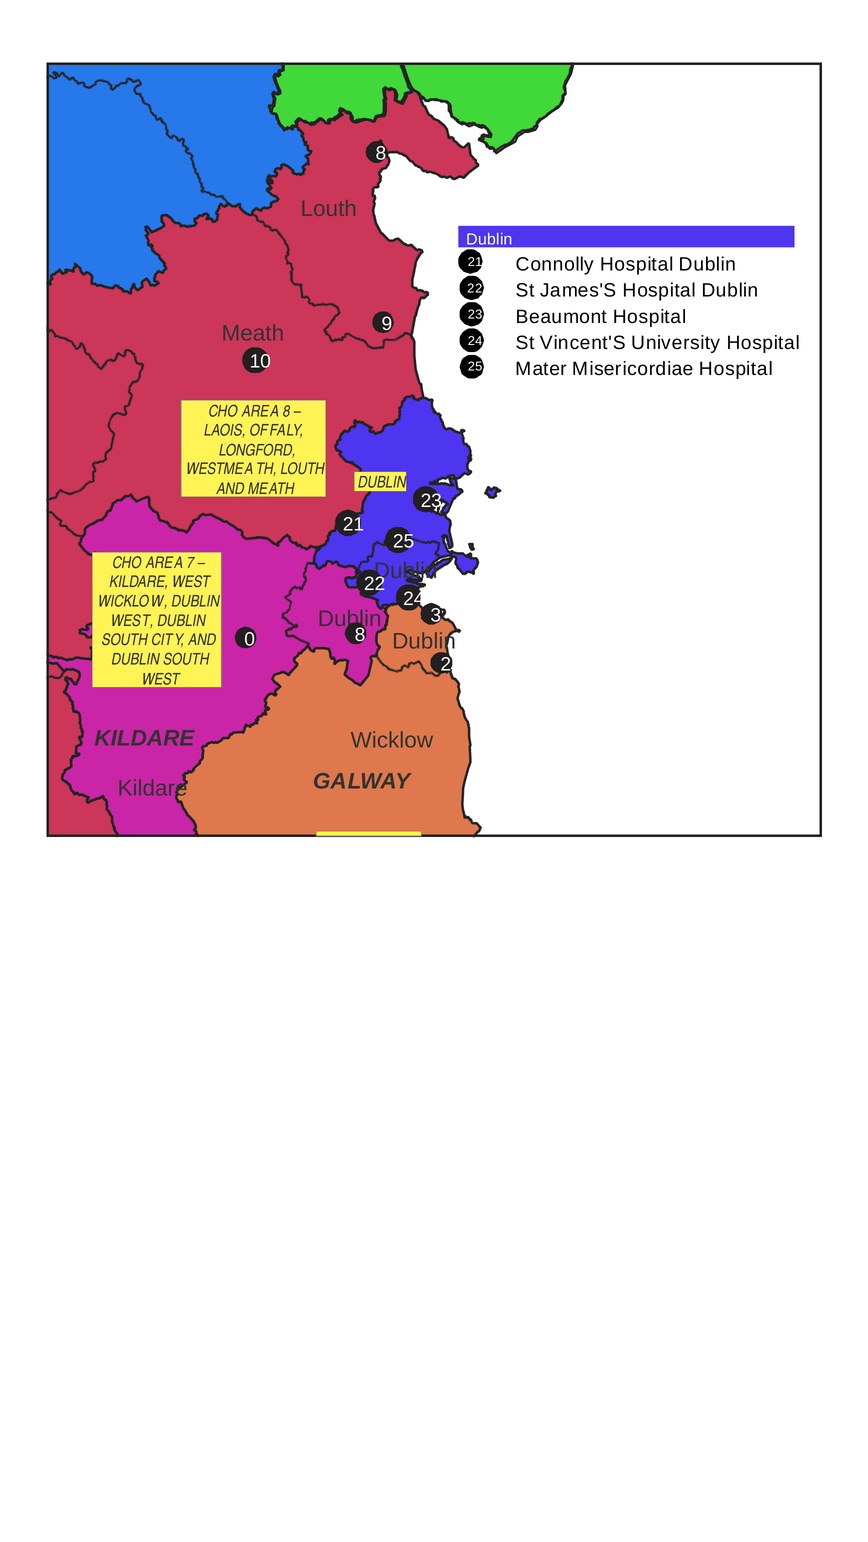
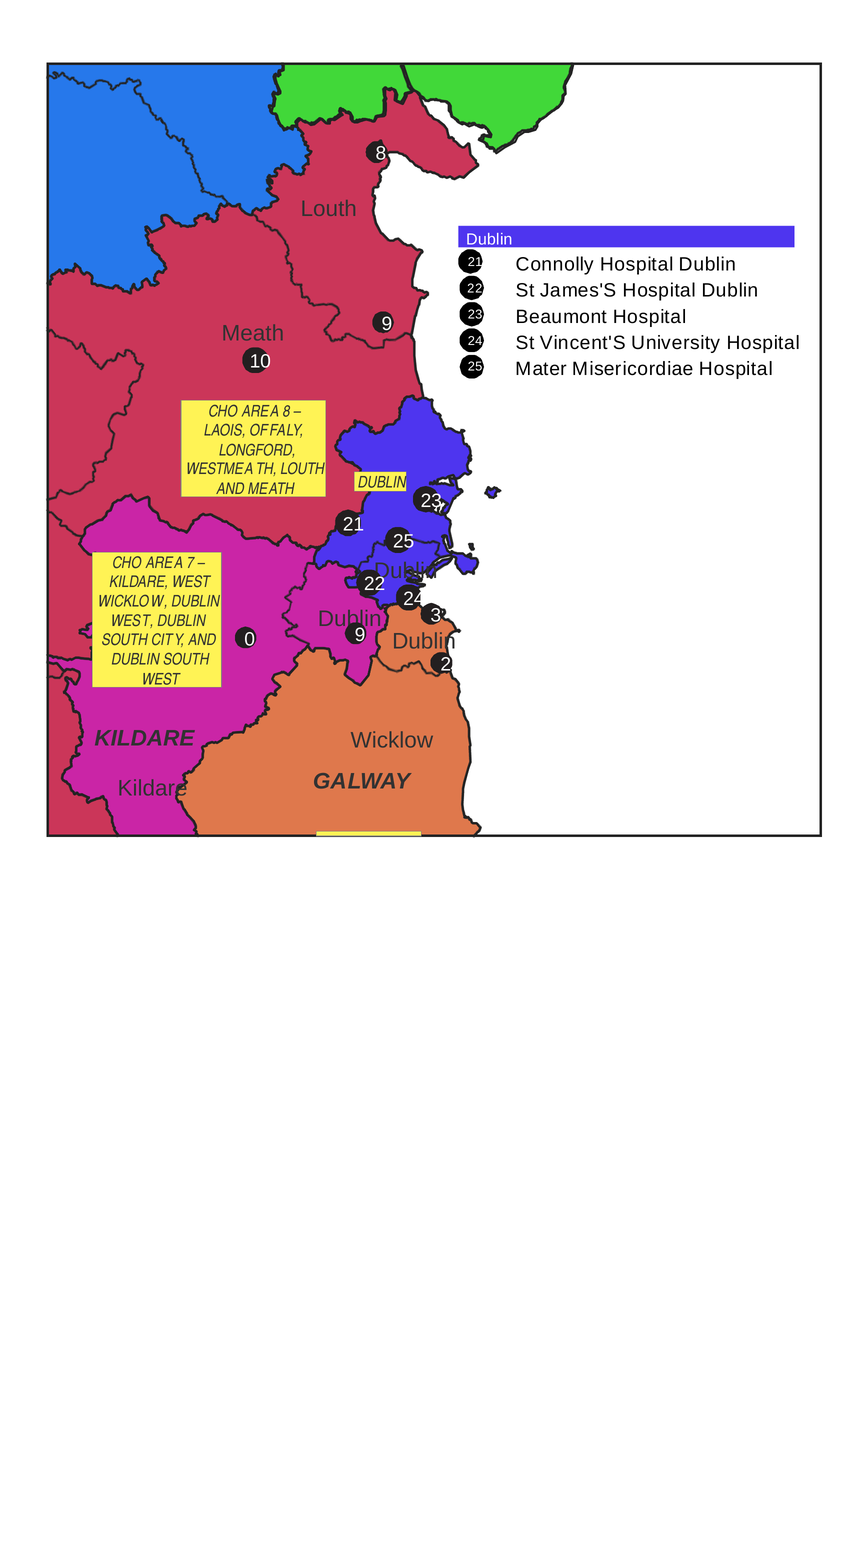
0 8: 8 -> 9 (360, 635)
